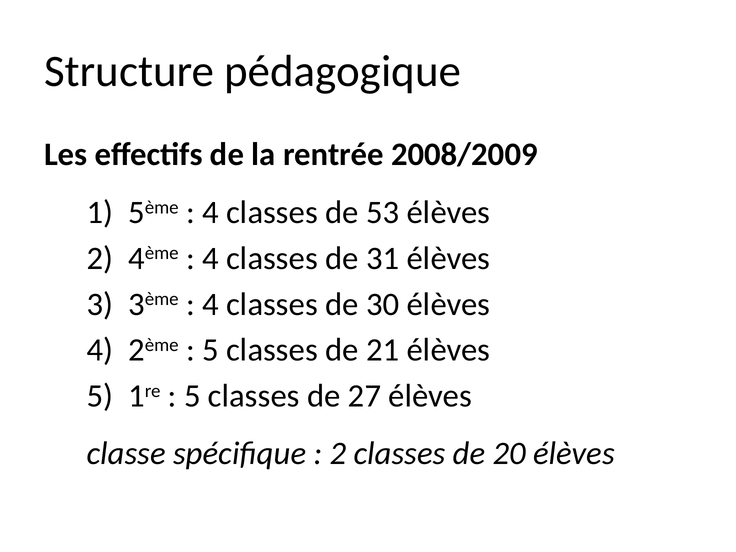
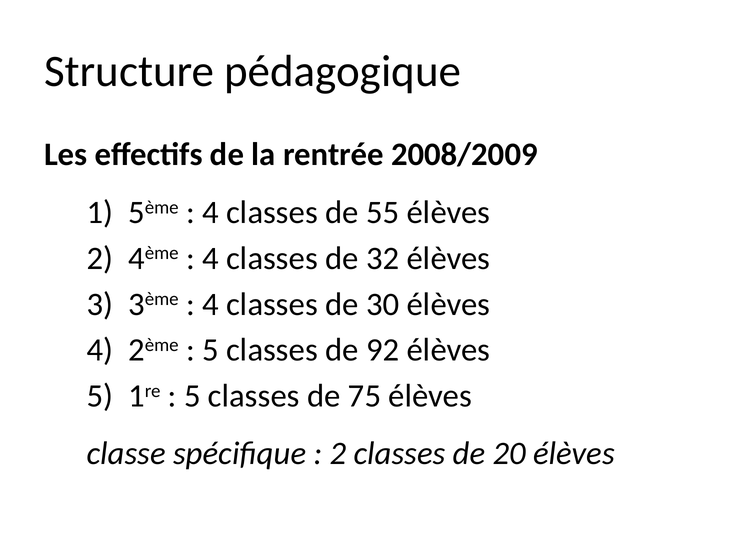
53: 53 -> 55 (383, 213)
31: 31 -> 32 (383, 258)
21: 21 -> 92 (383, 350)
27: 27 -> 75 (364, 396)
